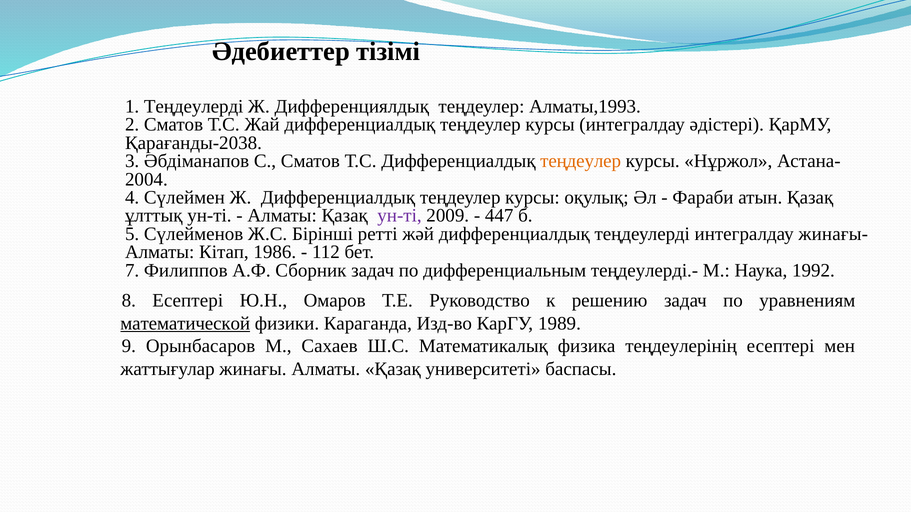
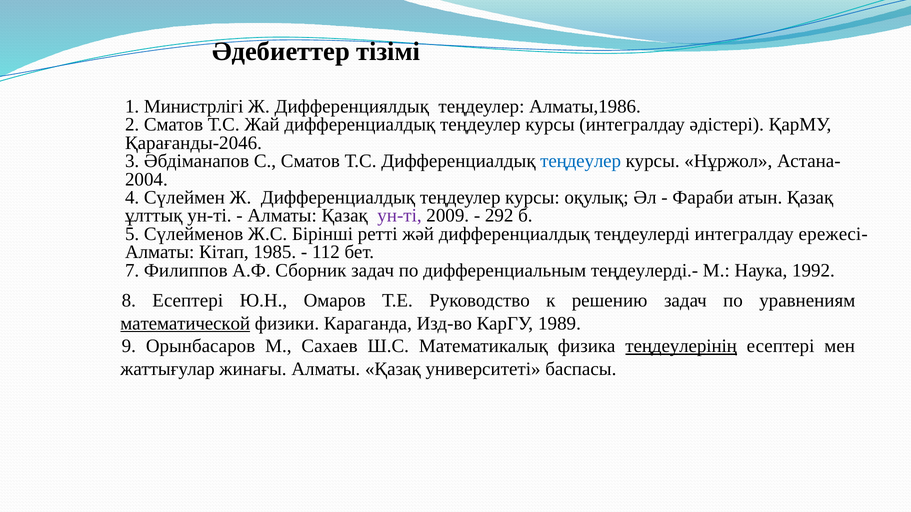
1 Теңдеулерді: Теңдеулерді -> Министрлігі (194, 106)
Алматы,1993: Алматы,1993 -> Алматы,1986 (585, 106)
Қарағанды-2038: Қарағанды-2038 -> Қарағанды-2046 (193, 143)
теңдеулер colour: orange -> blue (581, 161)
447: 447 -> 292 (499, 216)
жинағы-: жинағы- -> ережесі- (833, 234)
1986: 1986 -> 1985 (275, 252)
теңдеулерінің underline: none -> present (681, 346)
